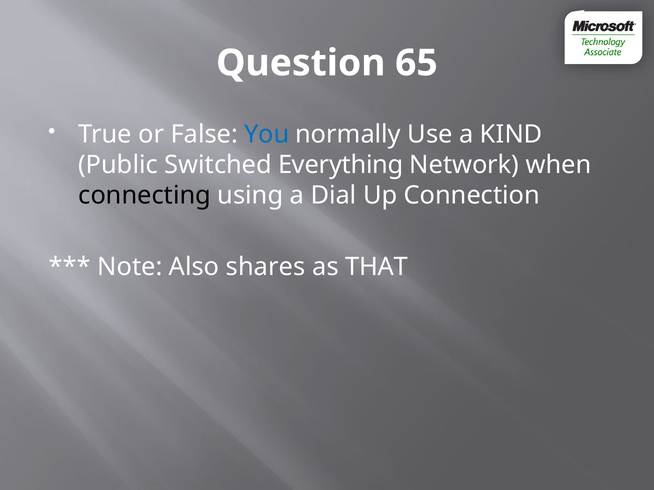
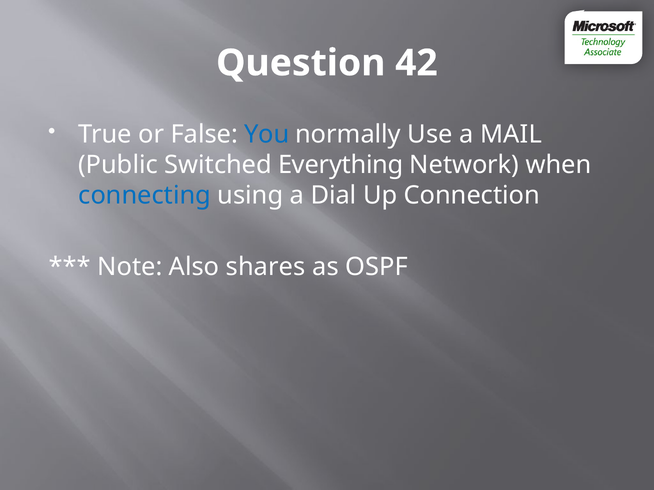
65: 65 -> 42 (416, 63)
KIND: KIND -> MAIL (511, 135)
connecting colour: black -> blue (145, 196)
THAT: THAT -> OSPF (377, 267)
